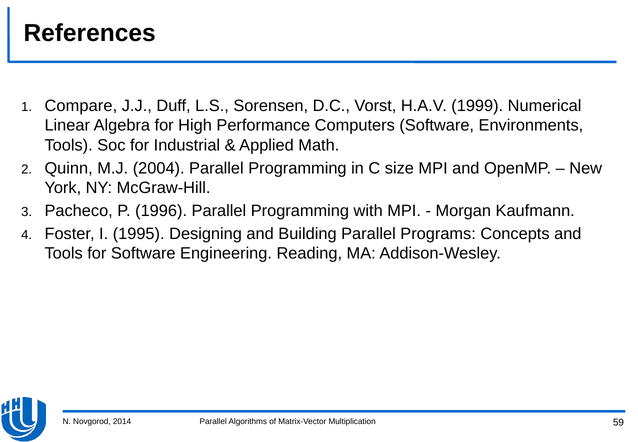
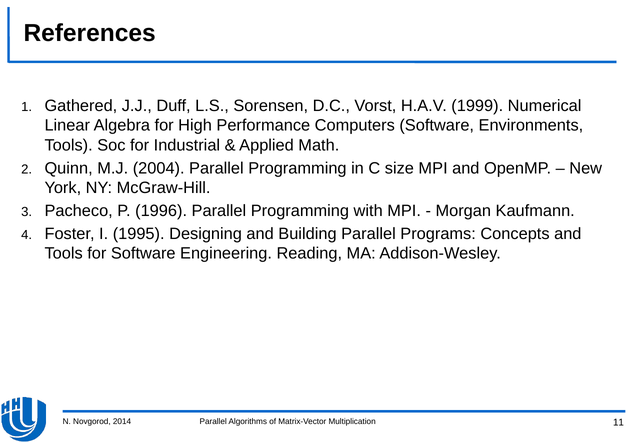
Compare: Compare -> Gathered (81, 106)
59: 59 -> 11 (618, 422)
